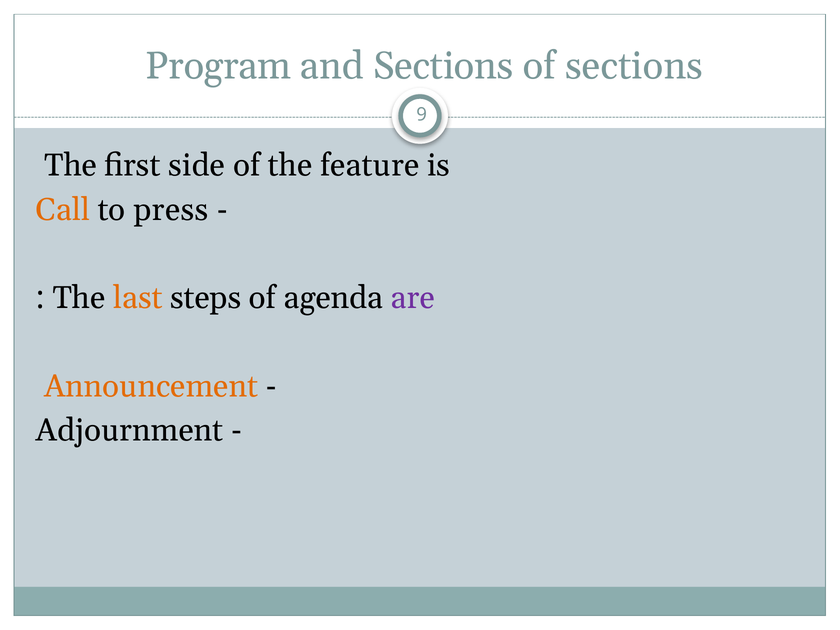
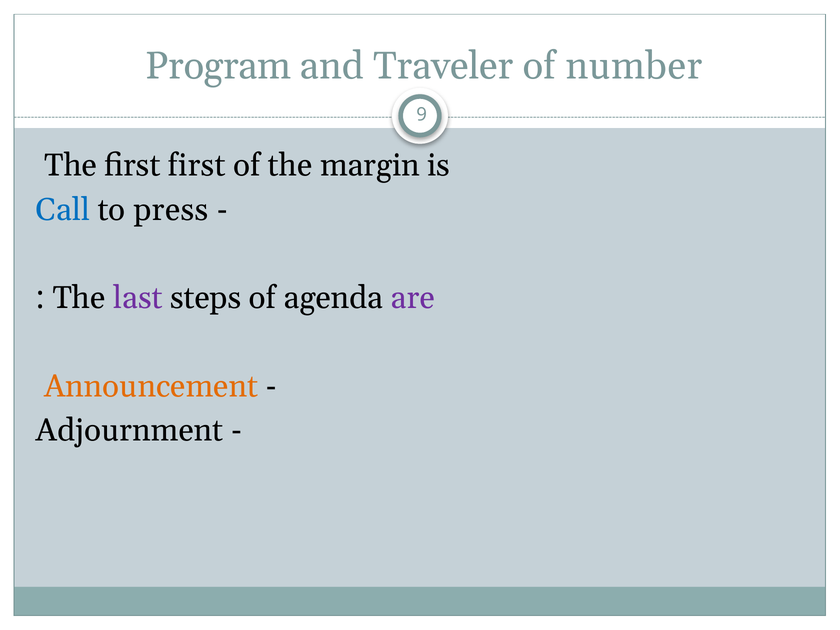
and Sections: Sections -> Traveler (443, 66)
of sections: sections -> number (634, 66)
first side: side -> first (197, 166)
feature: feature -> margin (370, 166)
Call colour: orange -> blue (63, 210)
last colour: orange -> purple (138, 298)
